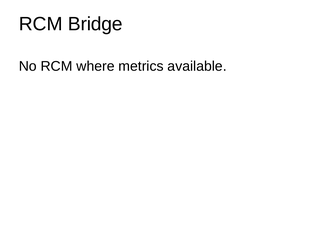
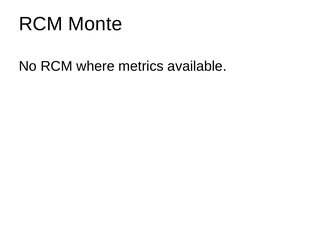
Bridge: Bridge -> Monte (95, 24)
